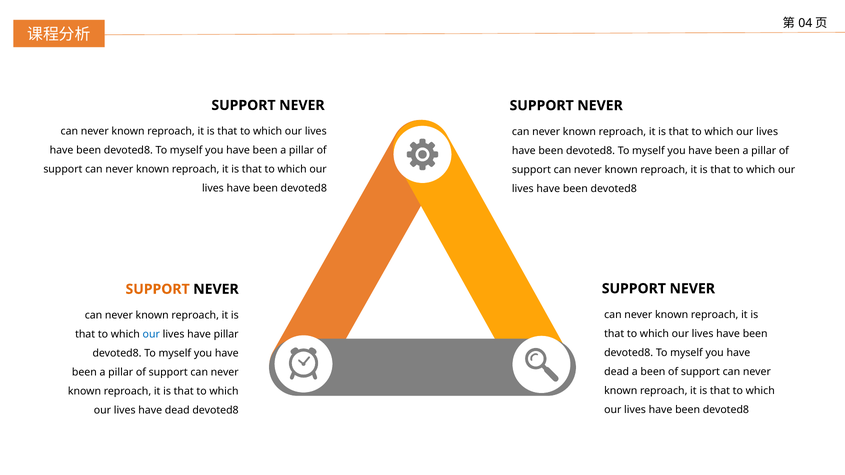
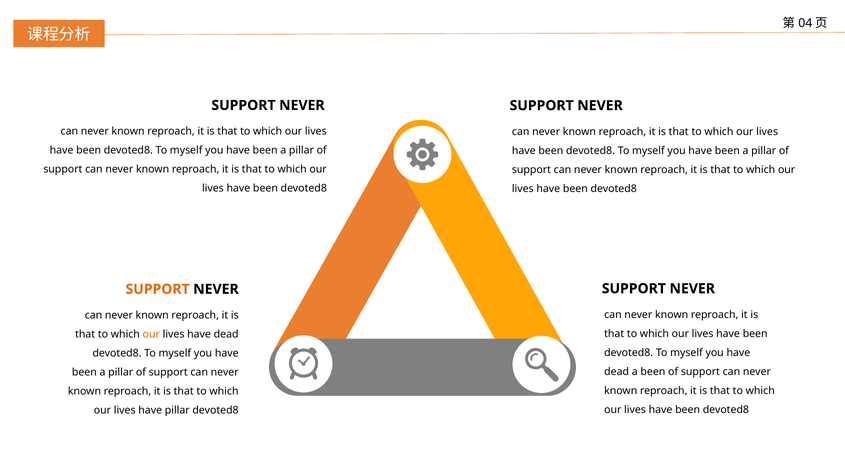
our colour: blue -> orange (151, 334)
lives have pillar: pillar -> dead (226, 334)
lives have dead: dead -> pillar (177, 410)
